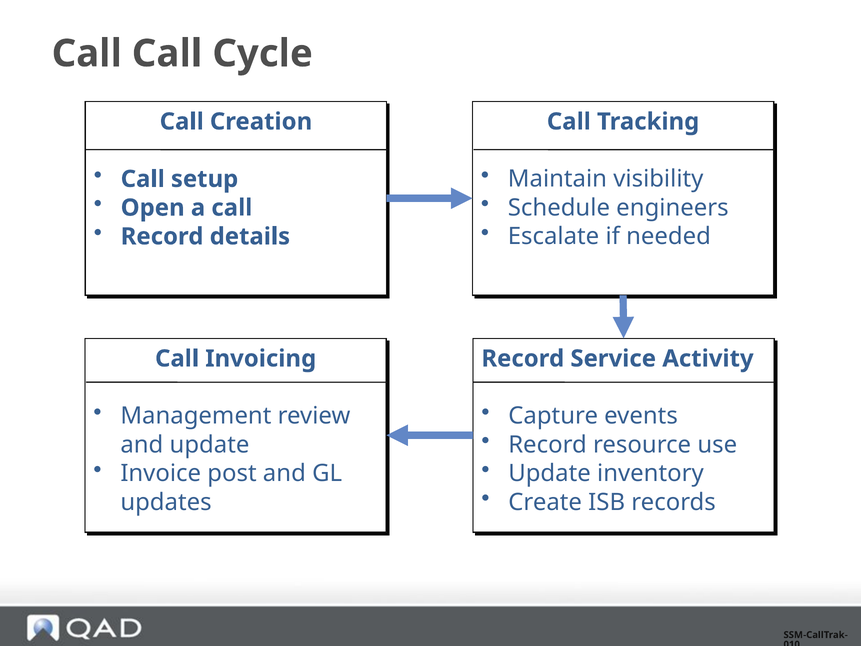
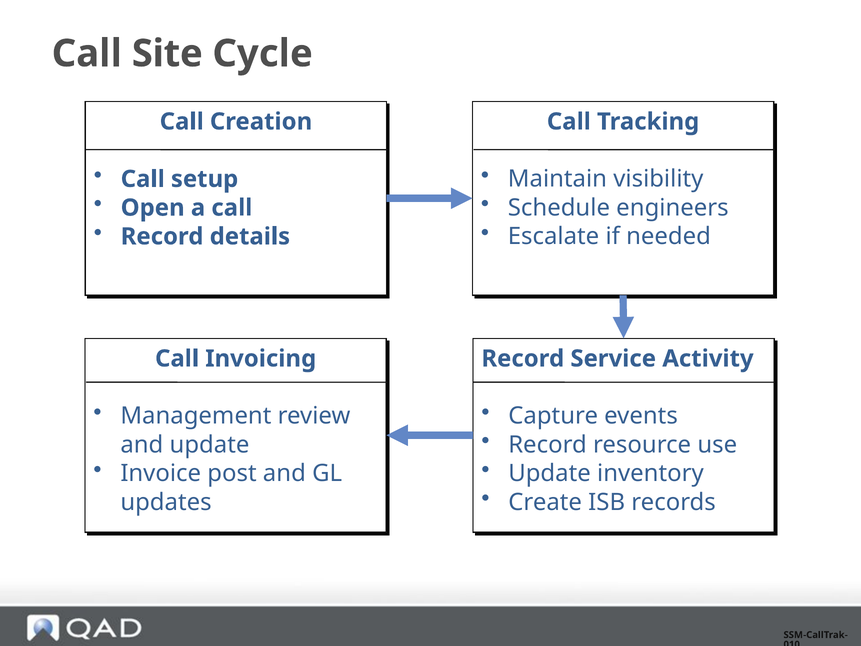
Call Call: Call -> Site (167, 54)
